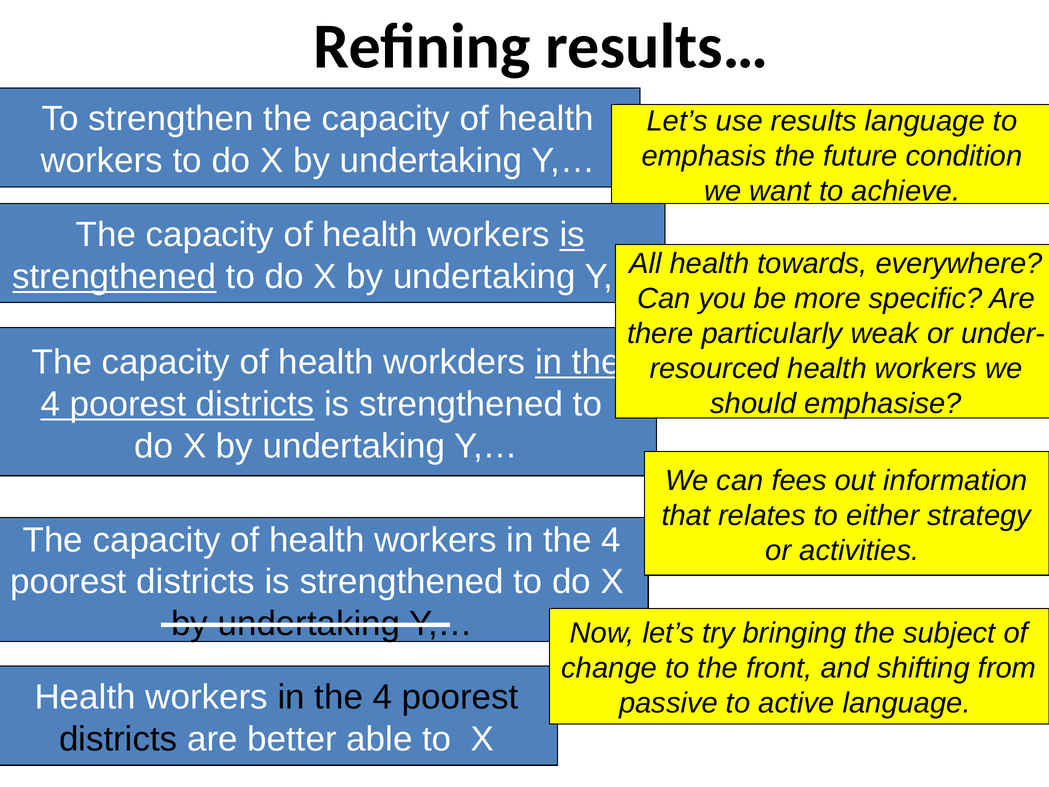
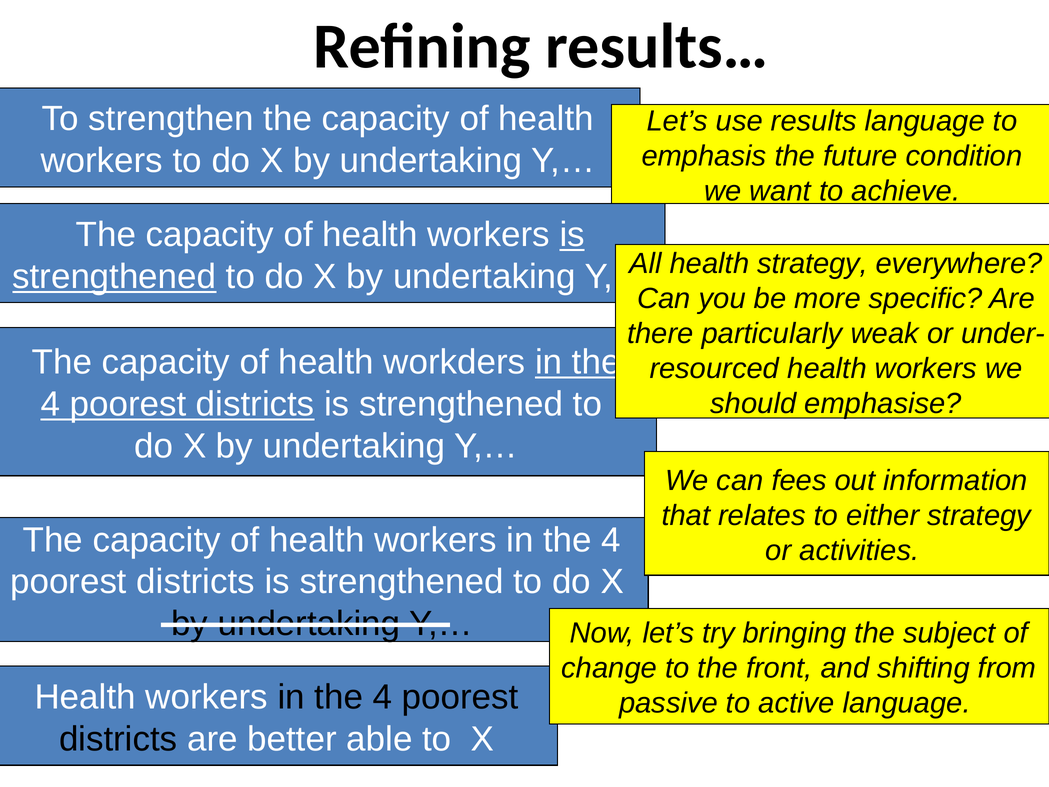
health towards: towards -> strategy (812, 263)
